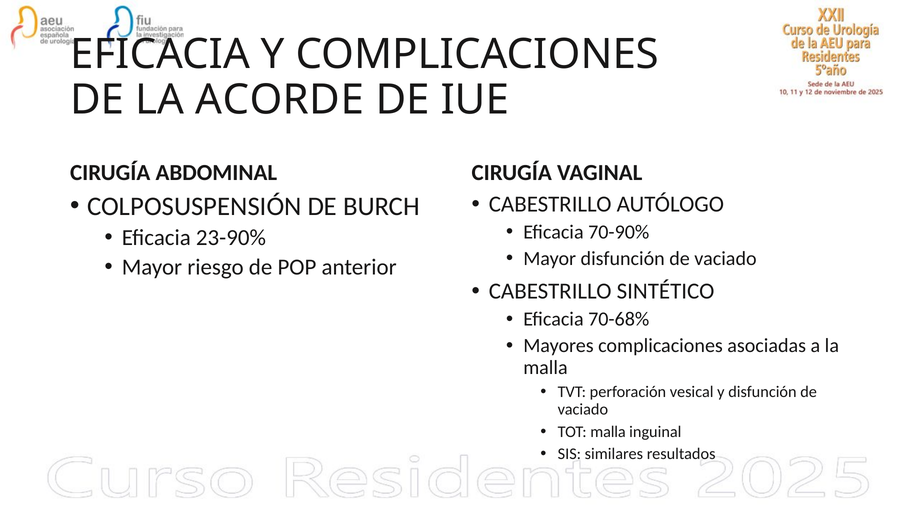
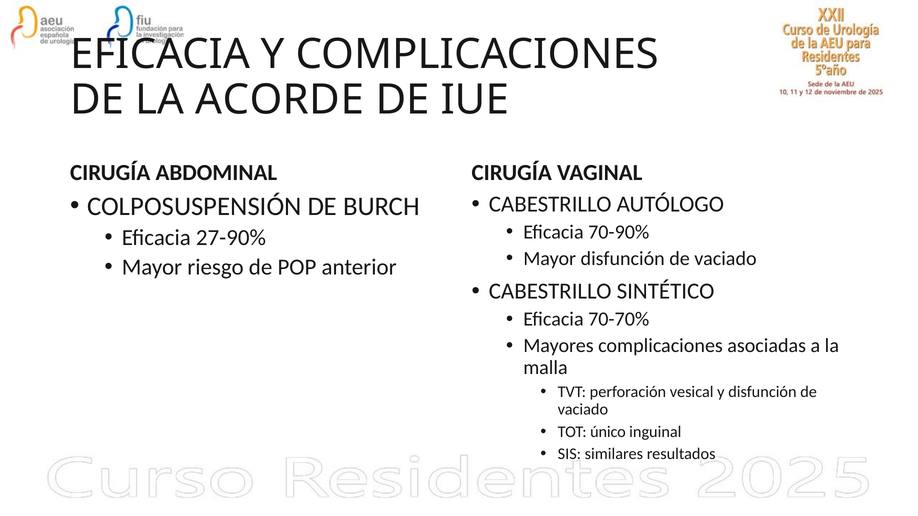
23-90%: 23-90% -> 27-90% (231, 238)
70-68%: 70-68% -> 70-70% (619, 320)
TOT malla: malla -> único (608, 432)
